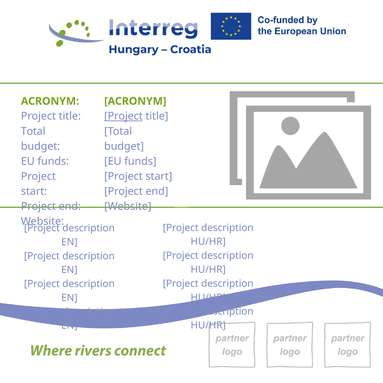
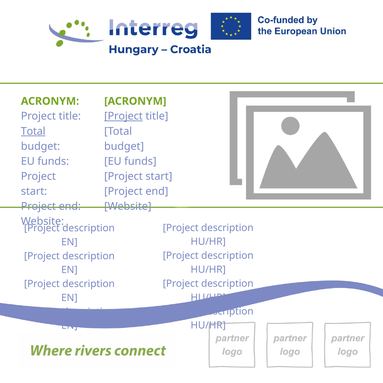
Total underline: none -> present (33, 131)
